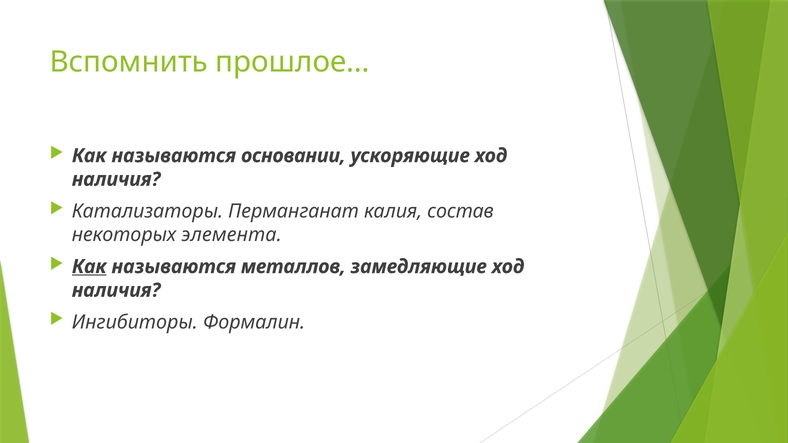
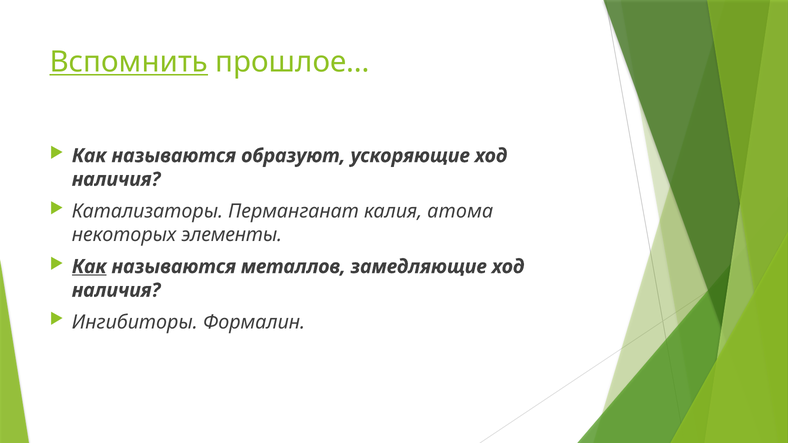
Вспомнить underline: none -> present (129, 62)
основании: основании -> образуют (293, 156)
состав: состав -> атома (460, 211)
элемента: элемента -> элементы (232, 235)
